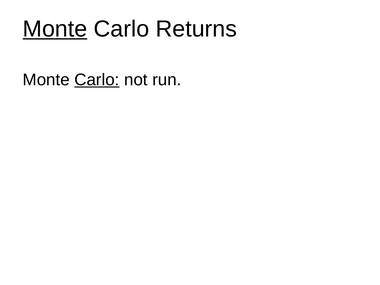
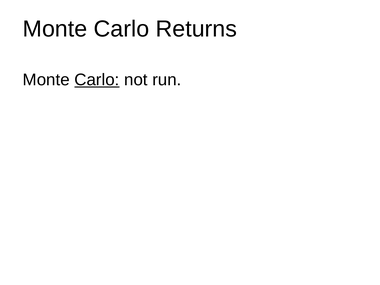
Monte underline: present -> none (55, 29)
